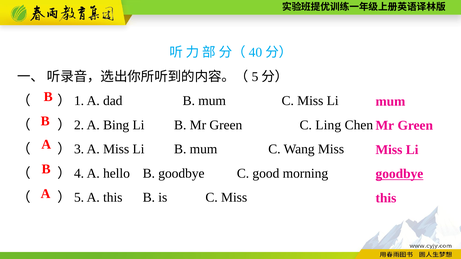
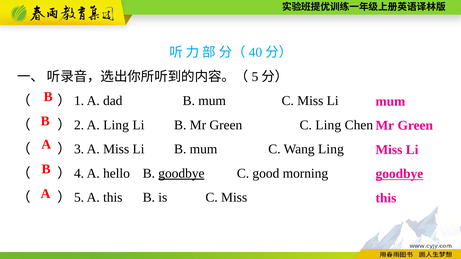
A Bing: Bing -> Ling (116, 125)
Wang Miss: Miss -> Ling (331, 149)
goodbye underline: none -> present (181, 174)
